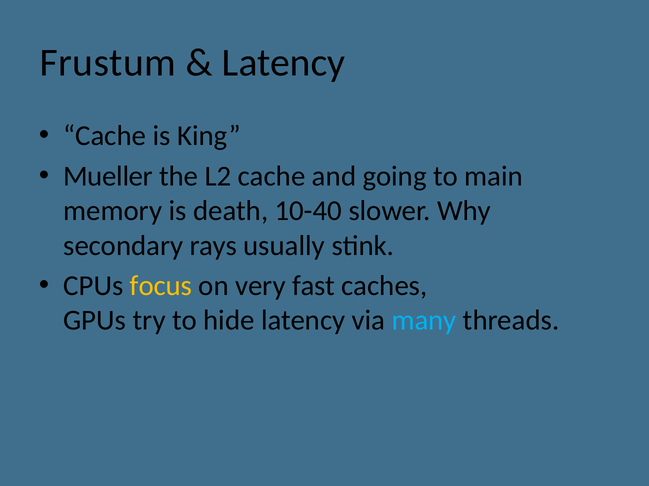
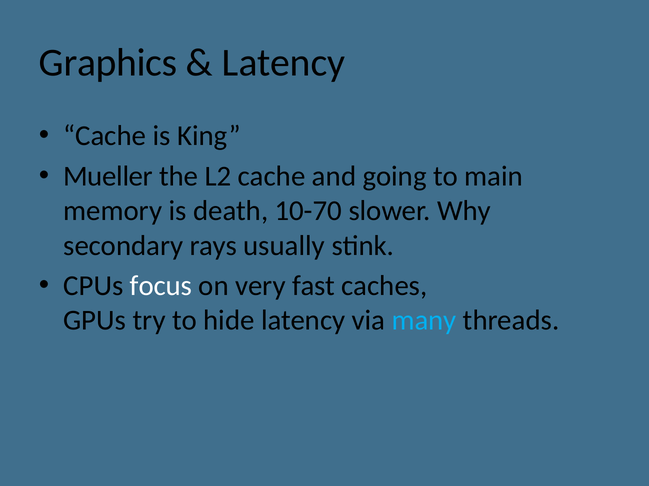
Frustum: Frustum -> Graphics (108, 63)
10-40: 10-40 -> 10-70 (308, 211)
focus colour: yellow -> white (161, 286)
